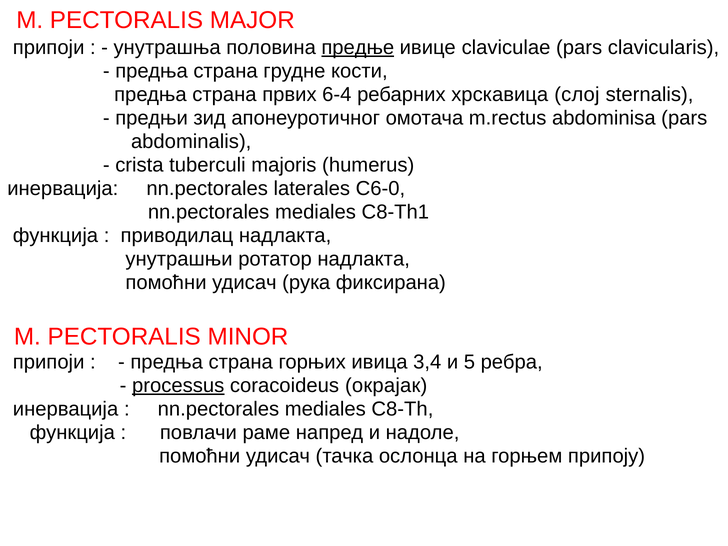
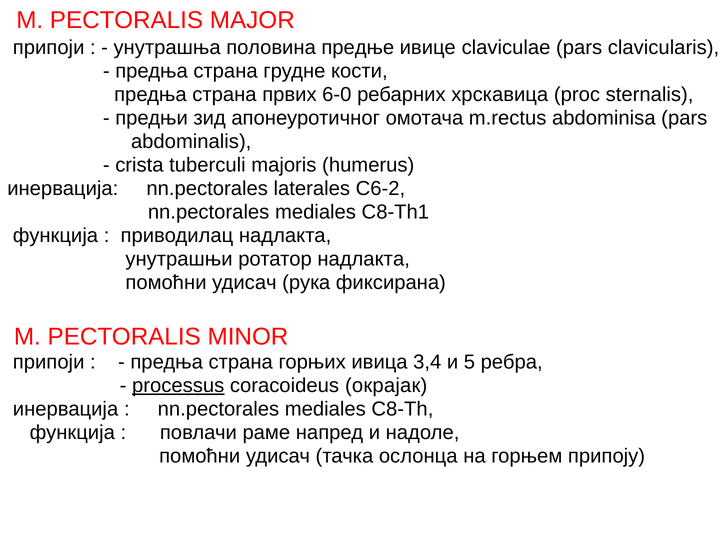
предње underline: present -> none (358, 48)
6-4: 6-4 -> 6-0 (337, 95)
слој: слој -> proc (577, 95)
C6-0: C6-0 -> C6-2 (380, 188)
